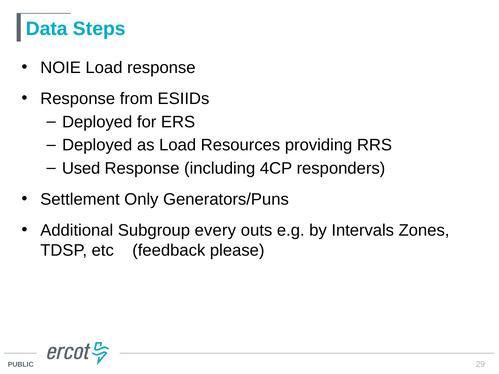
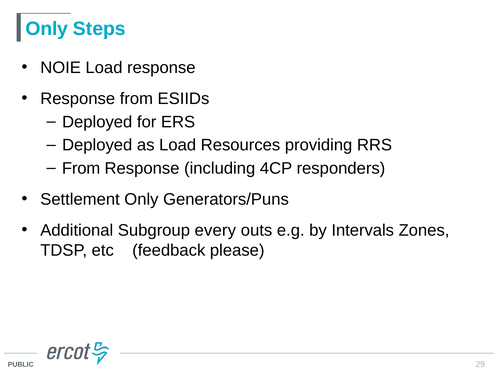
Data: Data -> Only (47, 29)
Used: Used -> From (81, 169)
